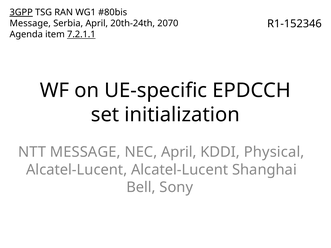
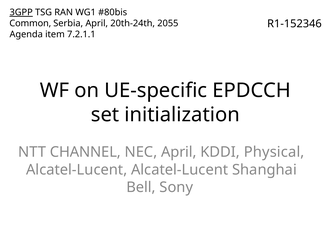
Message: Message -> Common (30, 23)
2070: 2070 -> 2055 (168, 23)
7.2.1.1 underline: present -> none (81, 34)
NTT MESSAGE: MESSAGE -> CHANNEL (85, 152)
